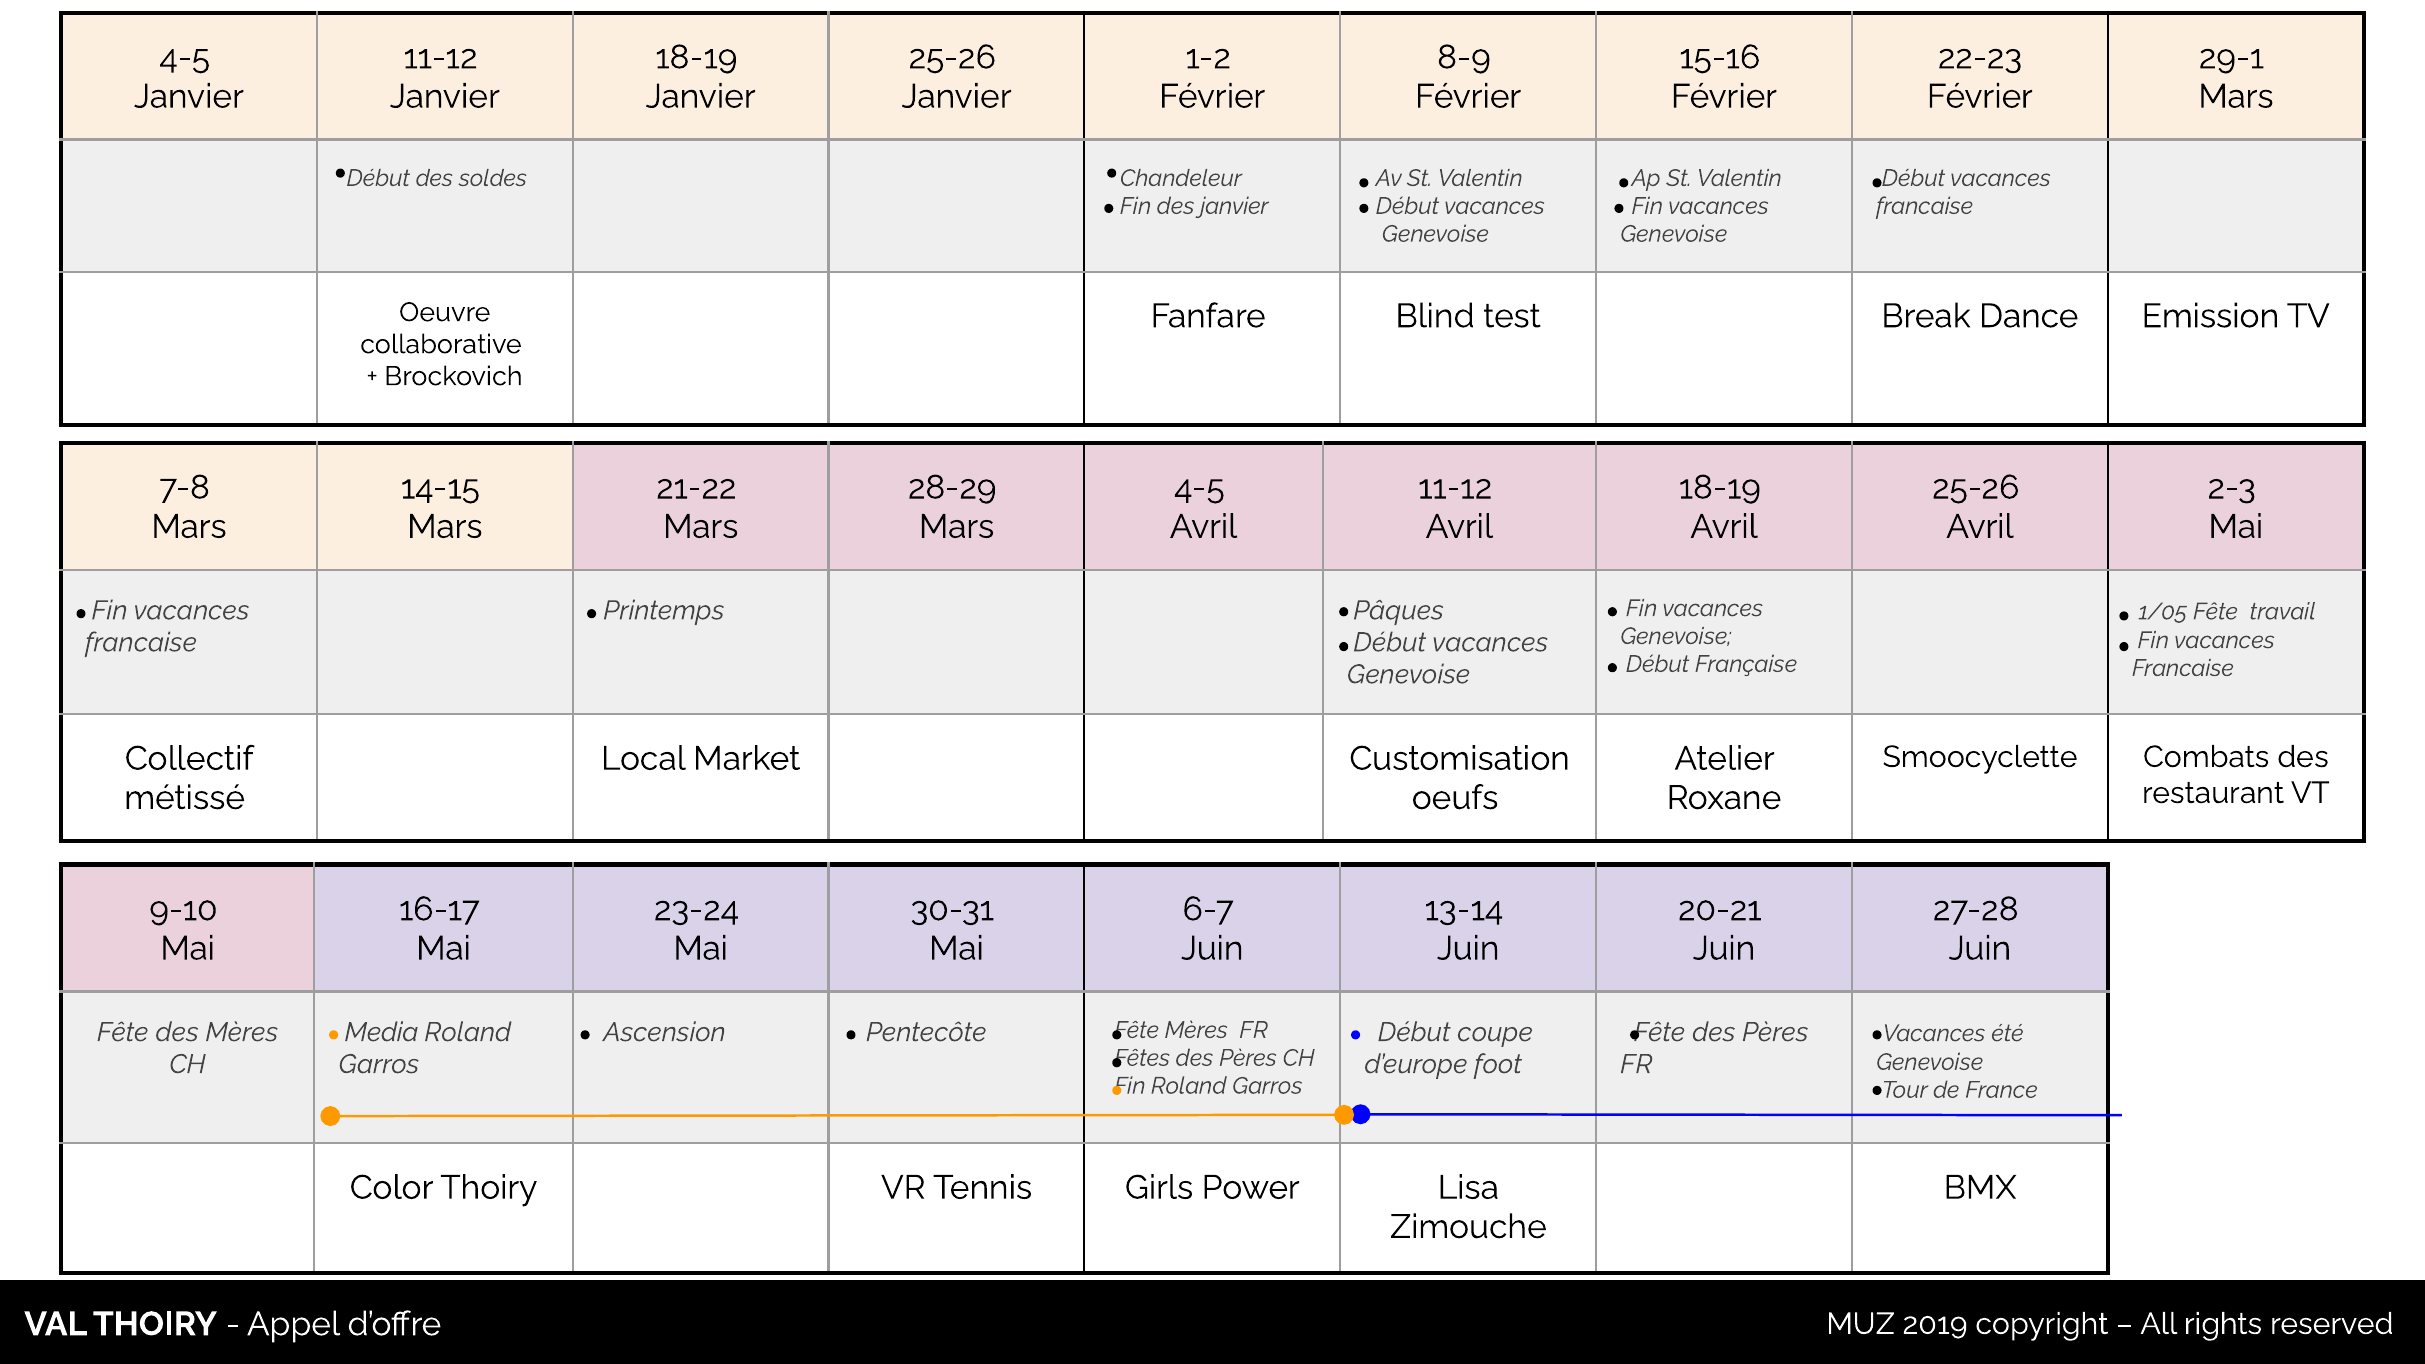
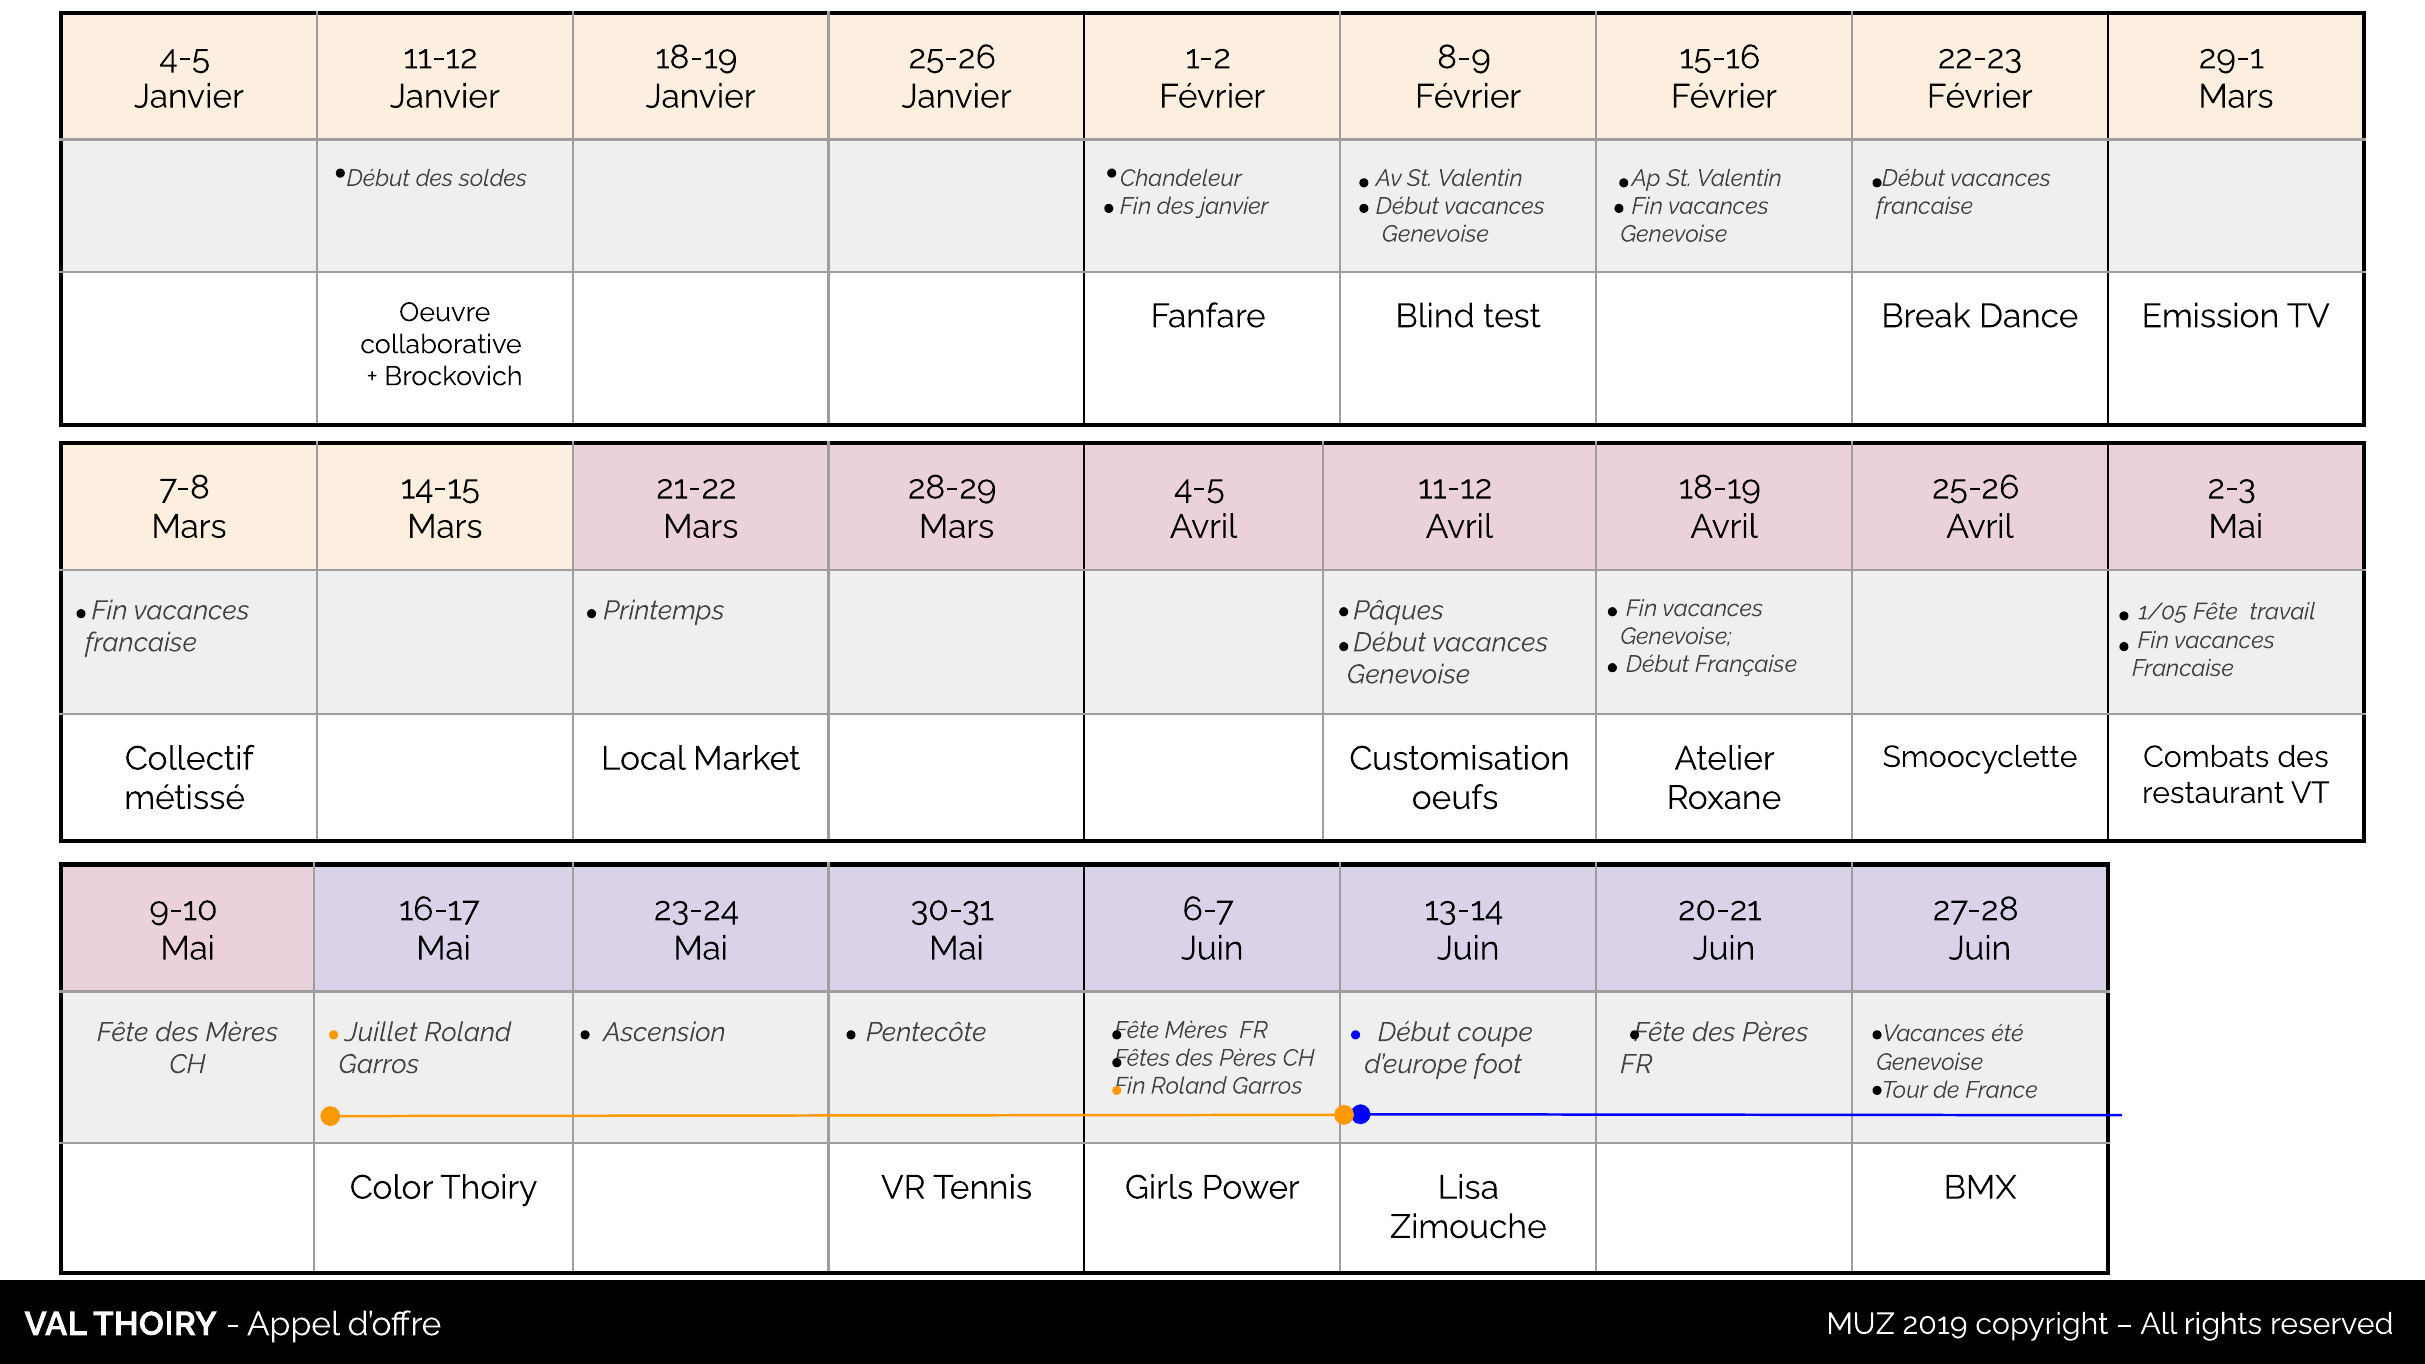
Media: Media -> Juillet (381, 1032)
